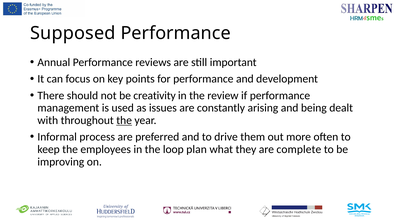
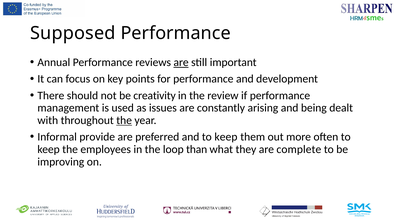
are underline: none -> present (181, 62)
process: process -> provide (97, 137)
and to drive: drive -> keep (226, 137)
plan: plan -> than (197, 149)
